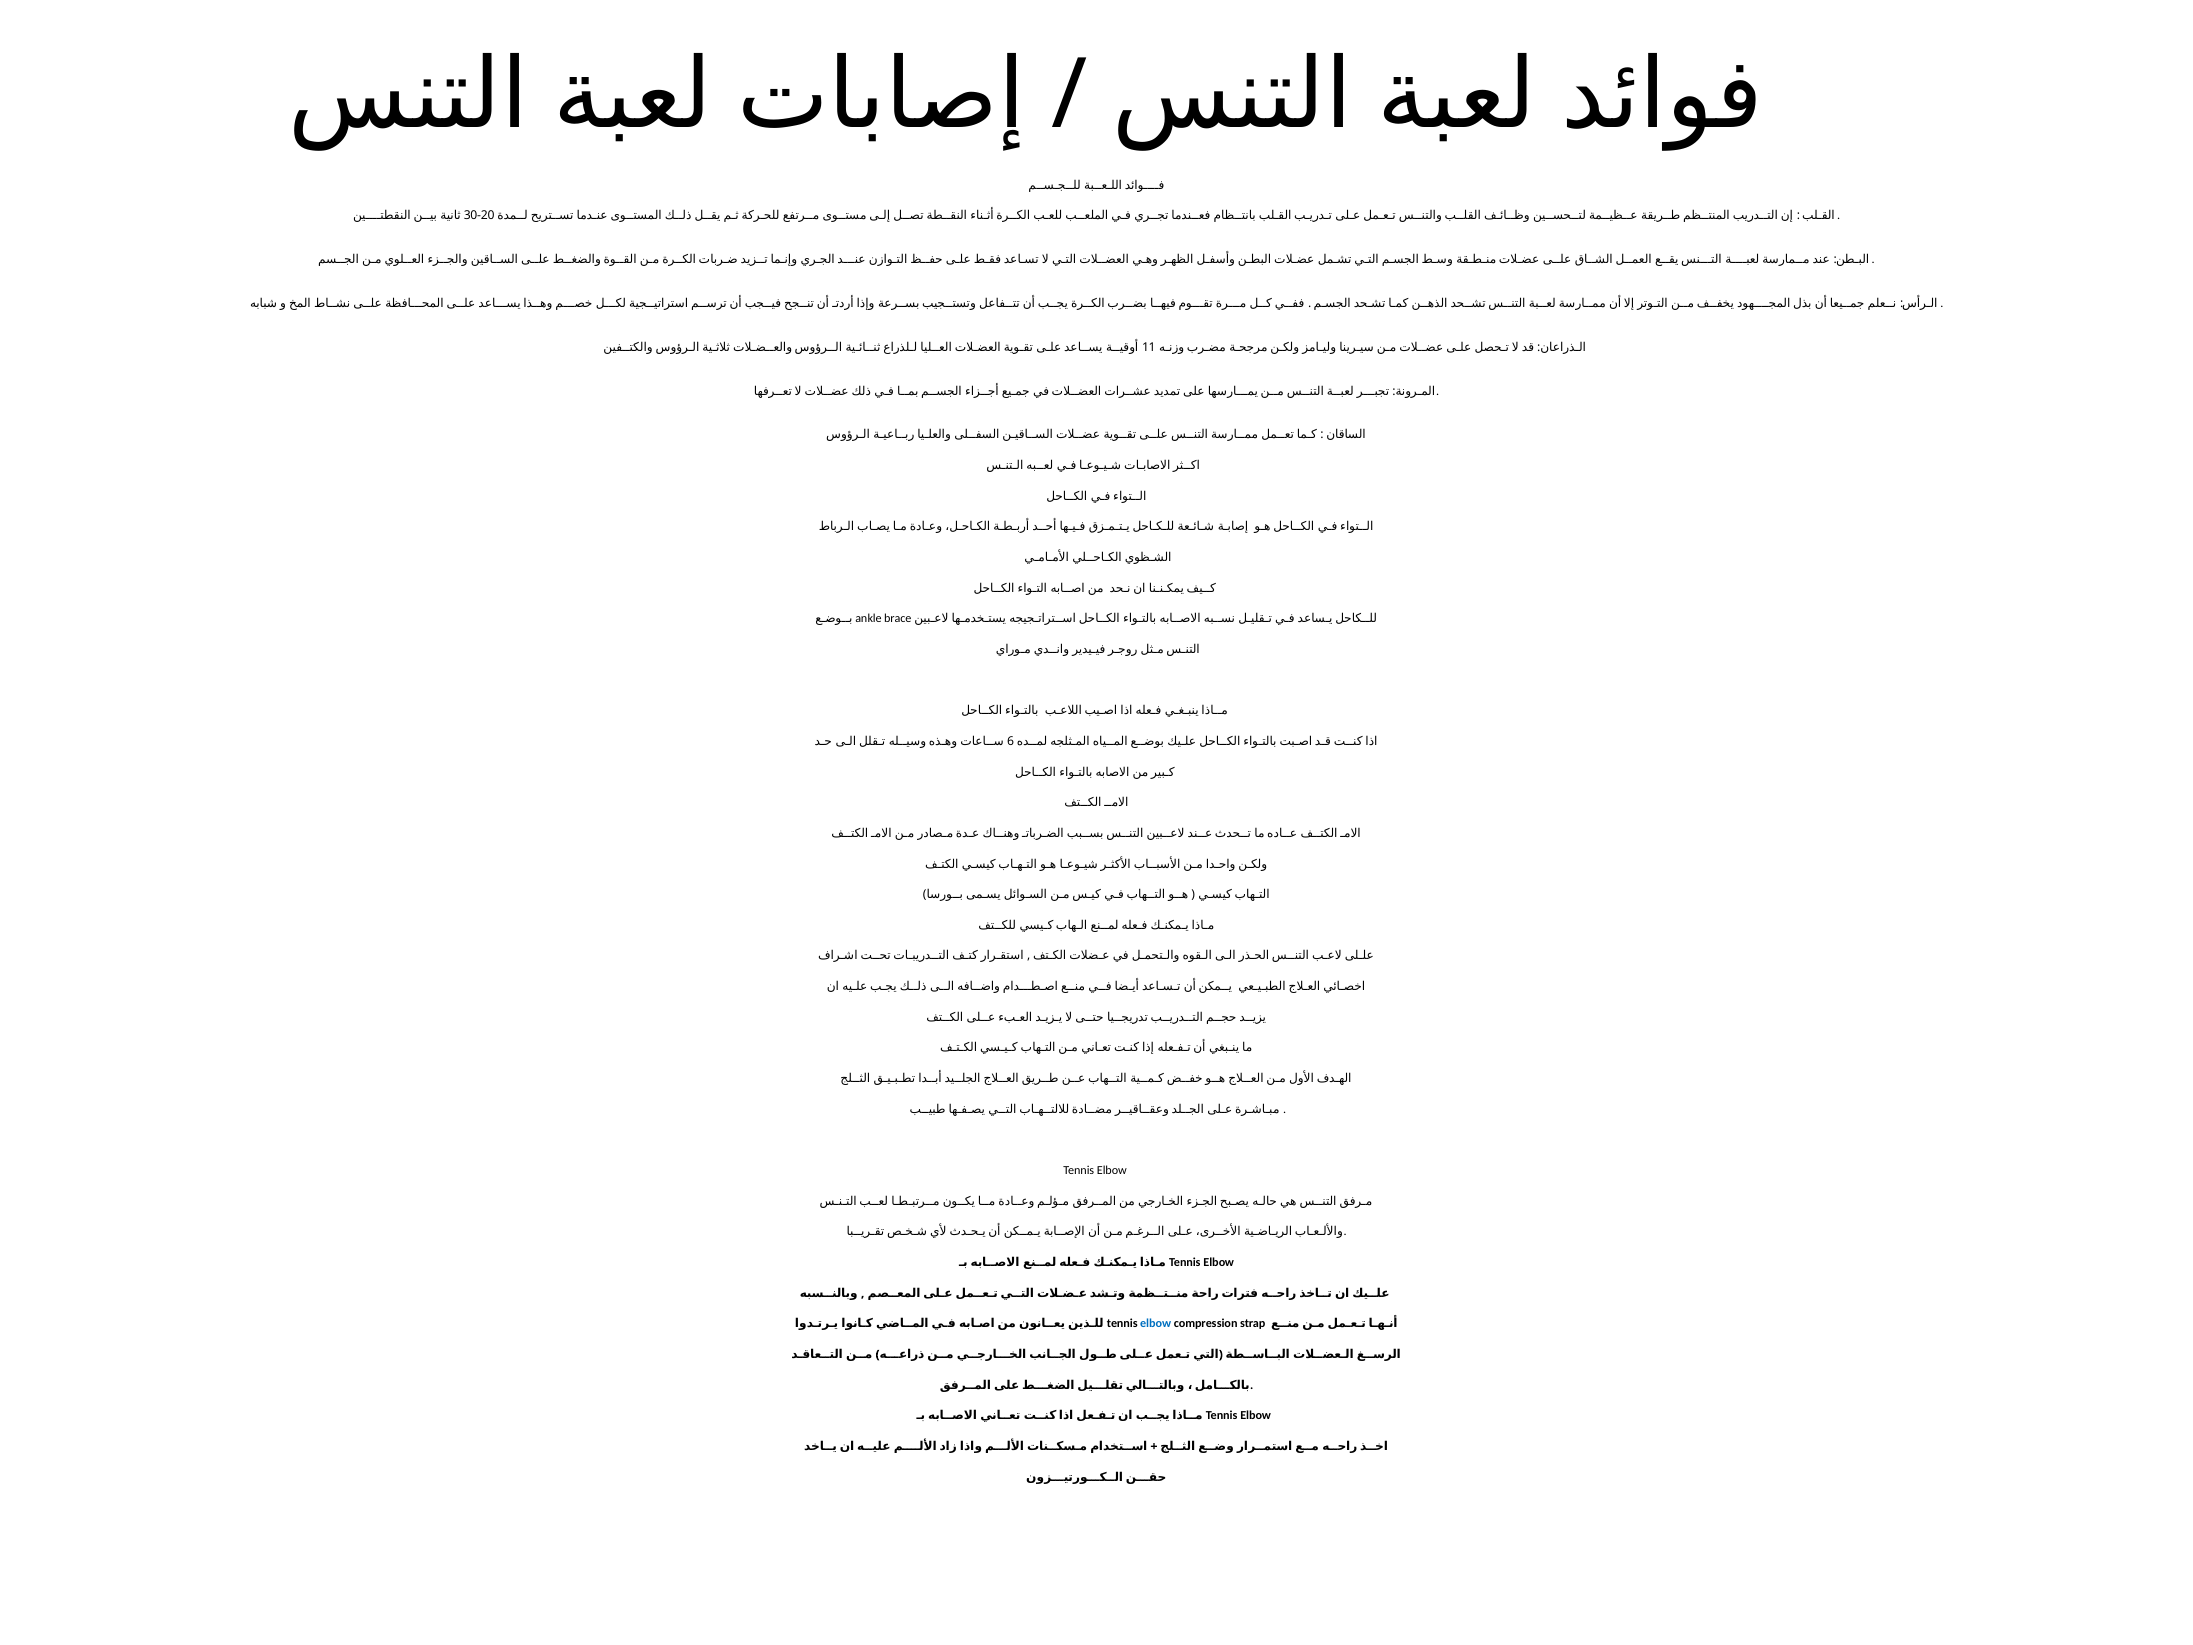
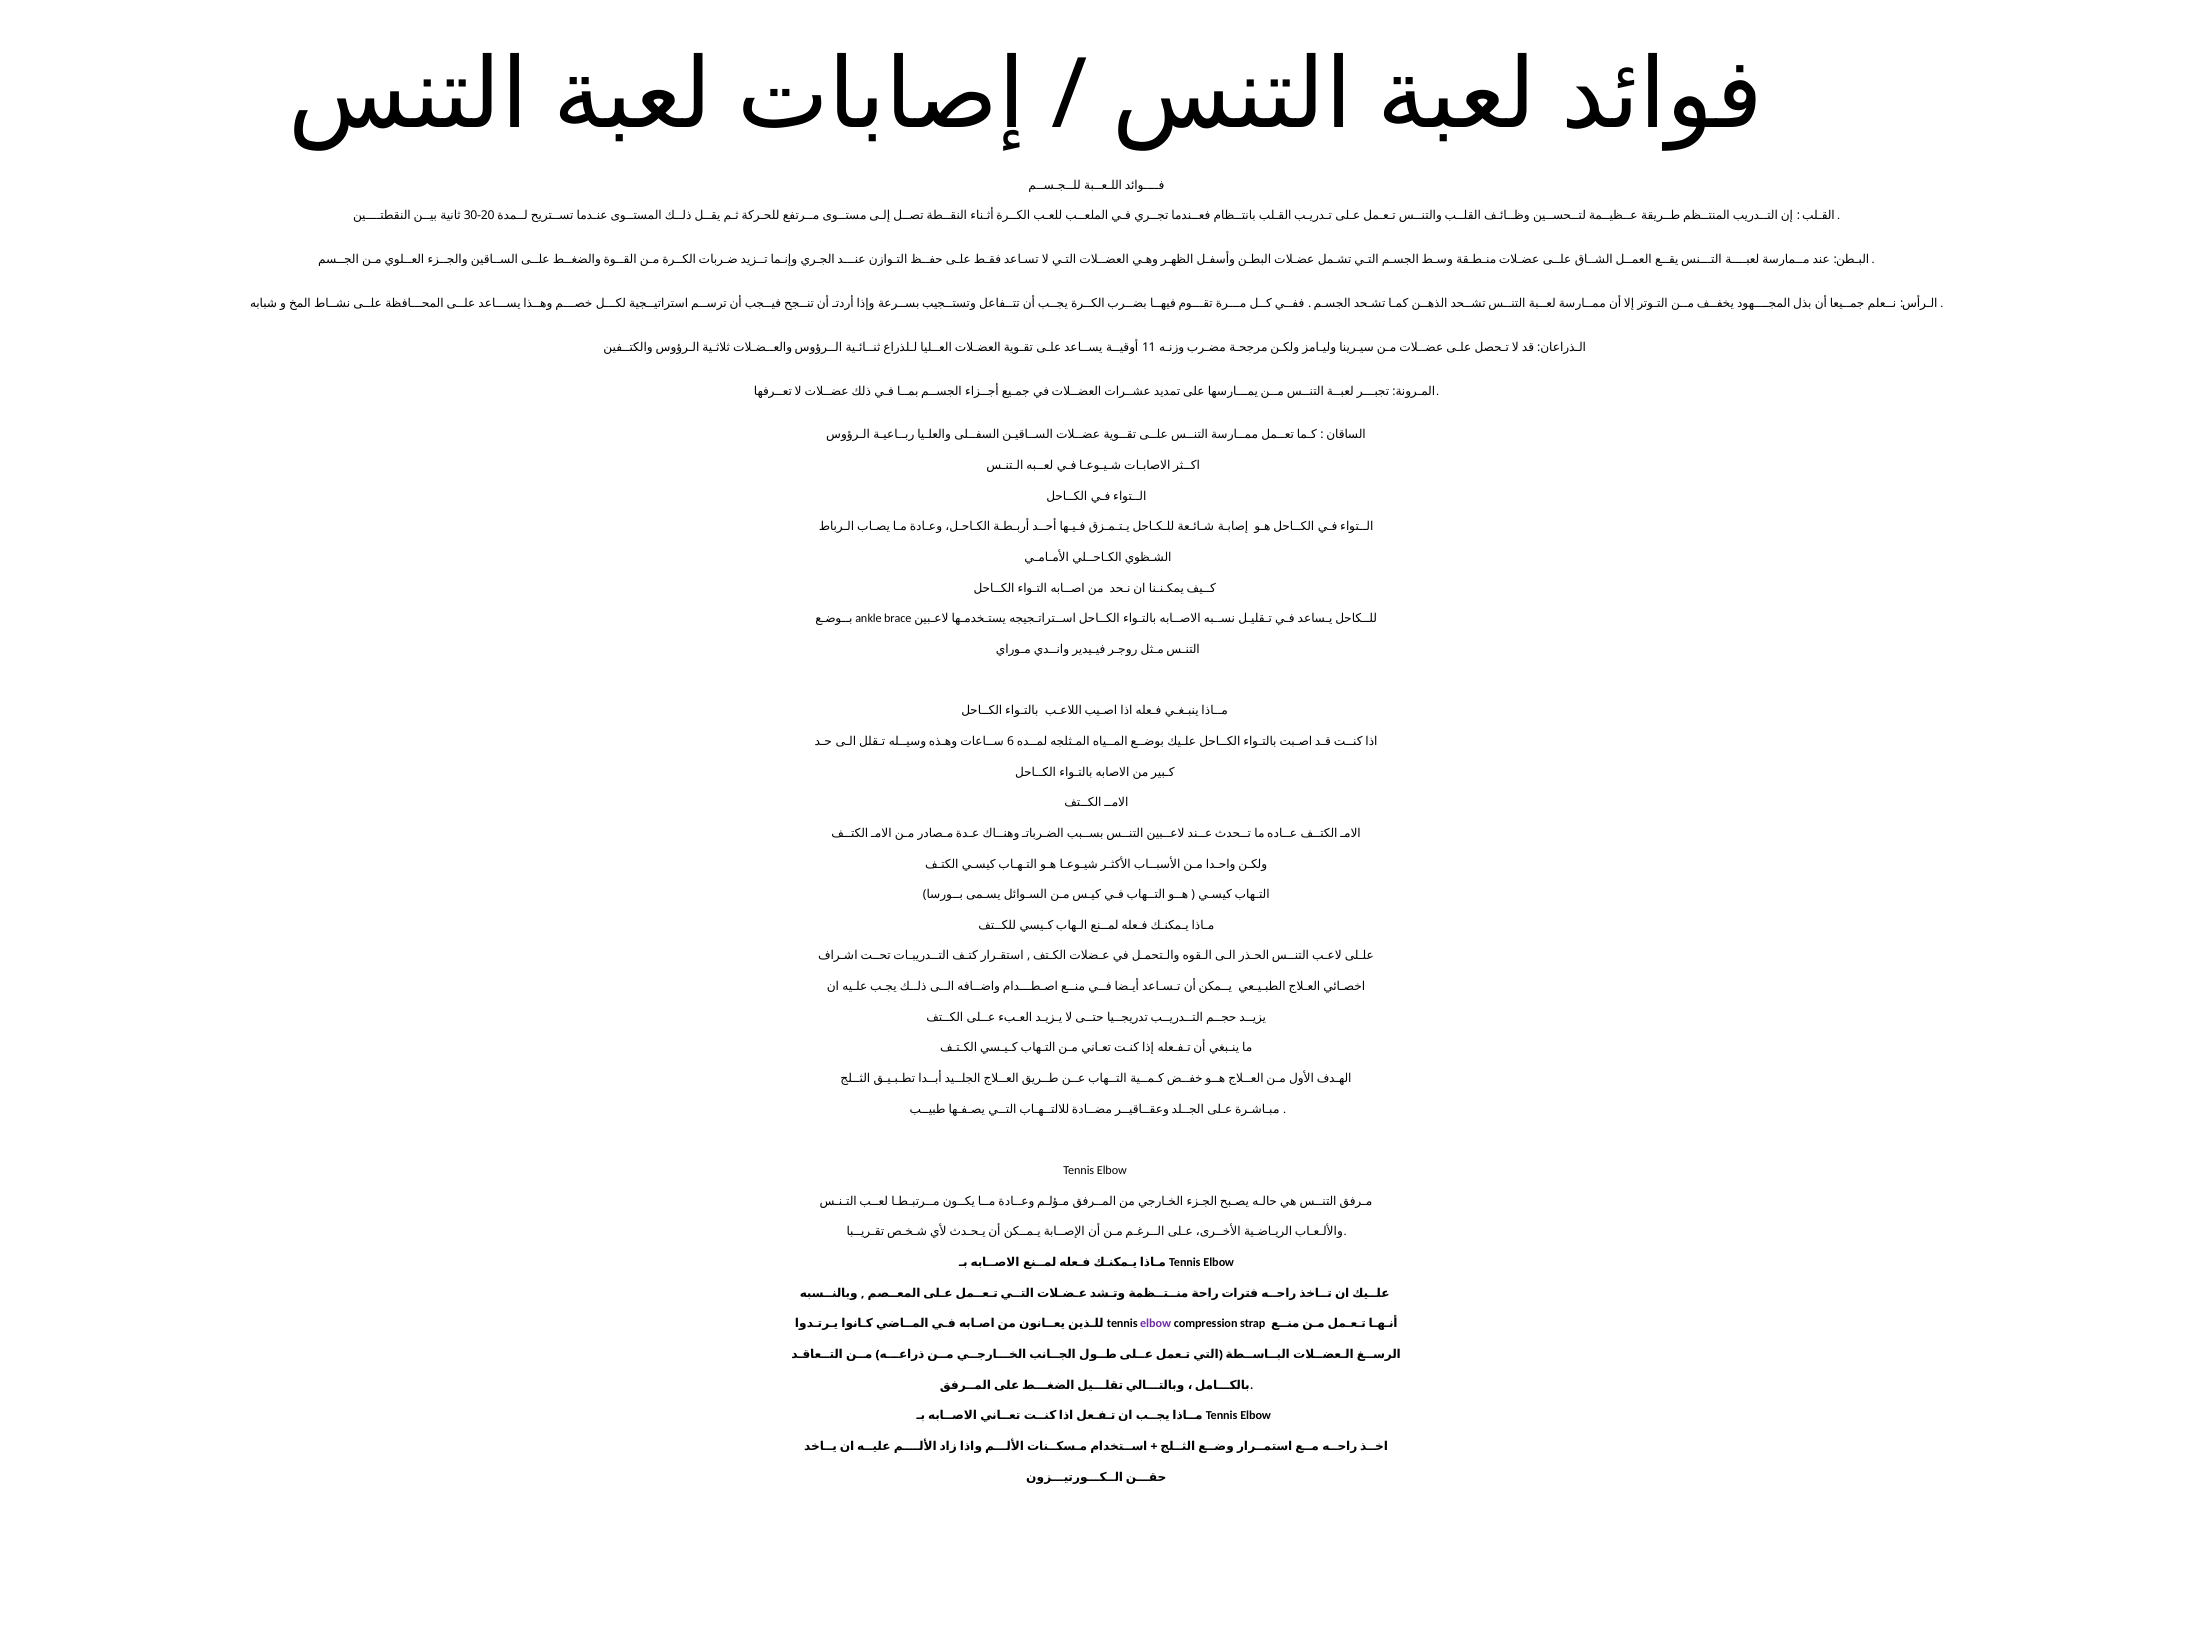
elbow colour: blue -> purple (1156, 1324)
